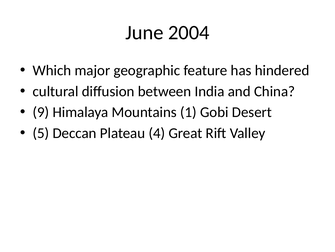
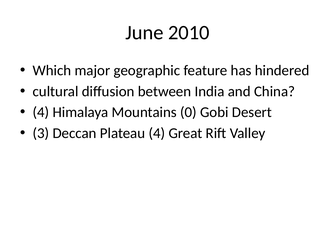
2004: 2004 -> 2010 (189, 32)
9: 9 -> 4 (41, 112)
1: 1 -> 0 (188, 112)
5: 5 -> 3 (41, 133)
